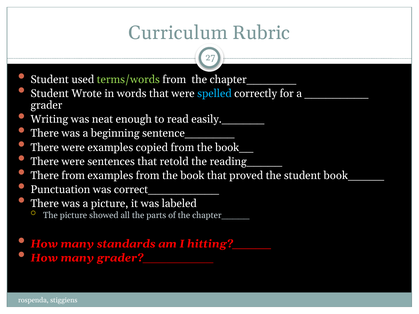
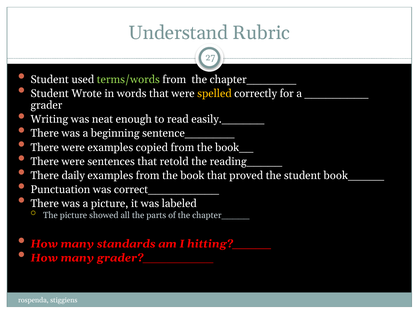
Curriculum: Curriculum -> Understand (178, 33)
spelled colour: light blue -> yellow (215, 93)
There from: from -> daily (73, 176)
